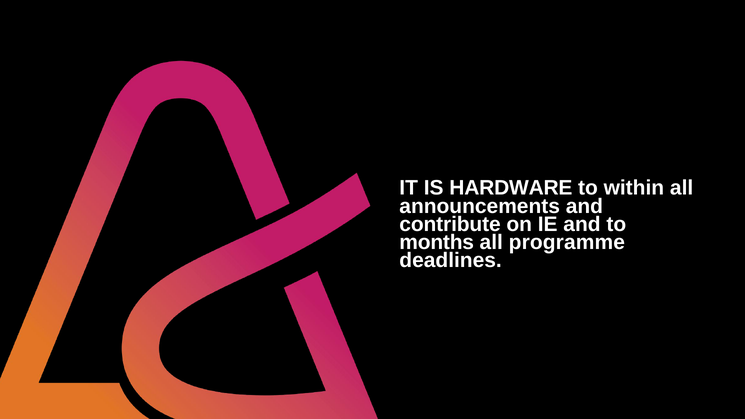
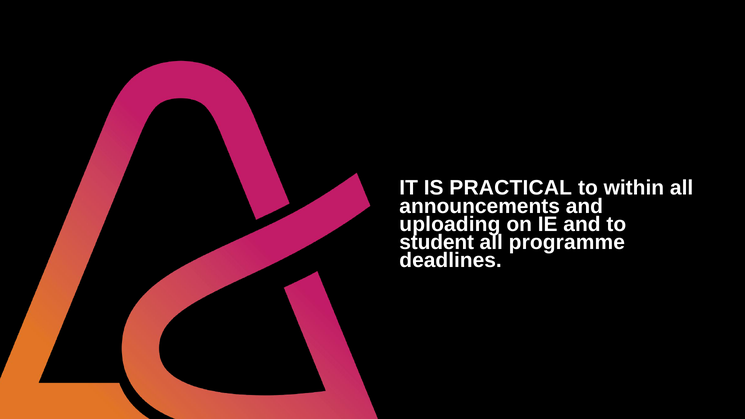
HARDWARE: HARDWARE -> PRACTICAL (511, 188)
contribute: contribute -> uploading (450, 224)
months: months -> student (437, 242)
